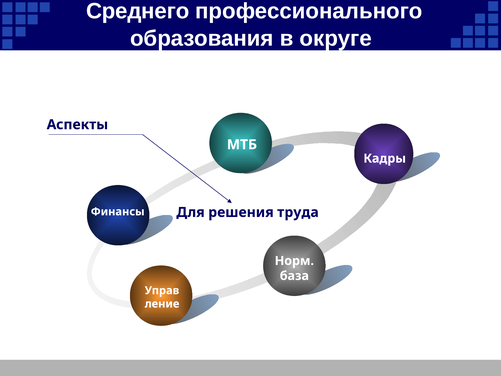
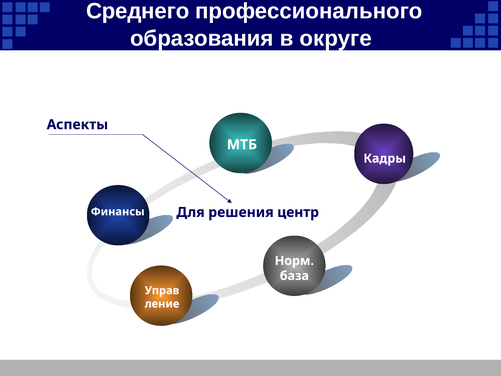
труда: труда -> центр (298, 212)
